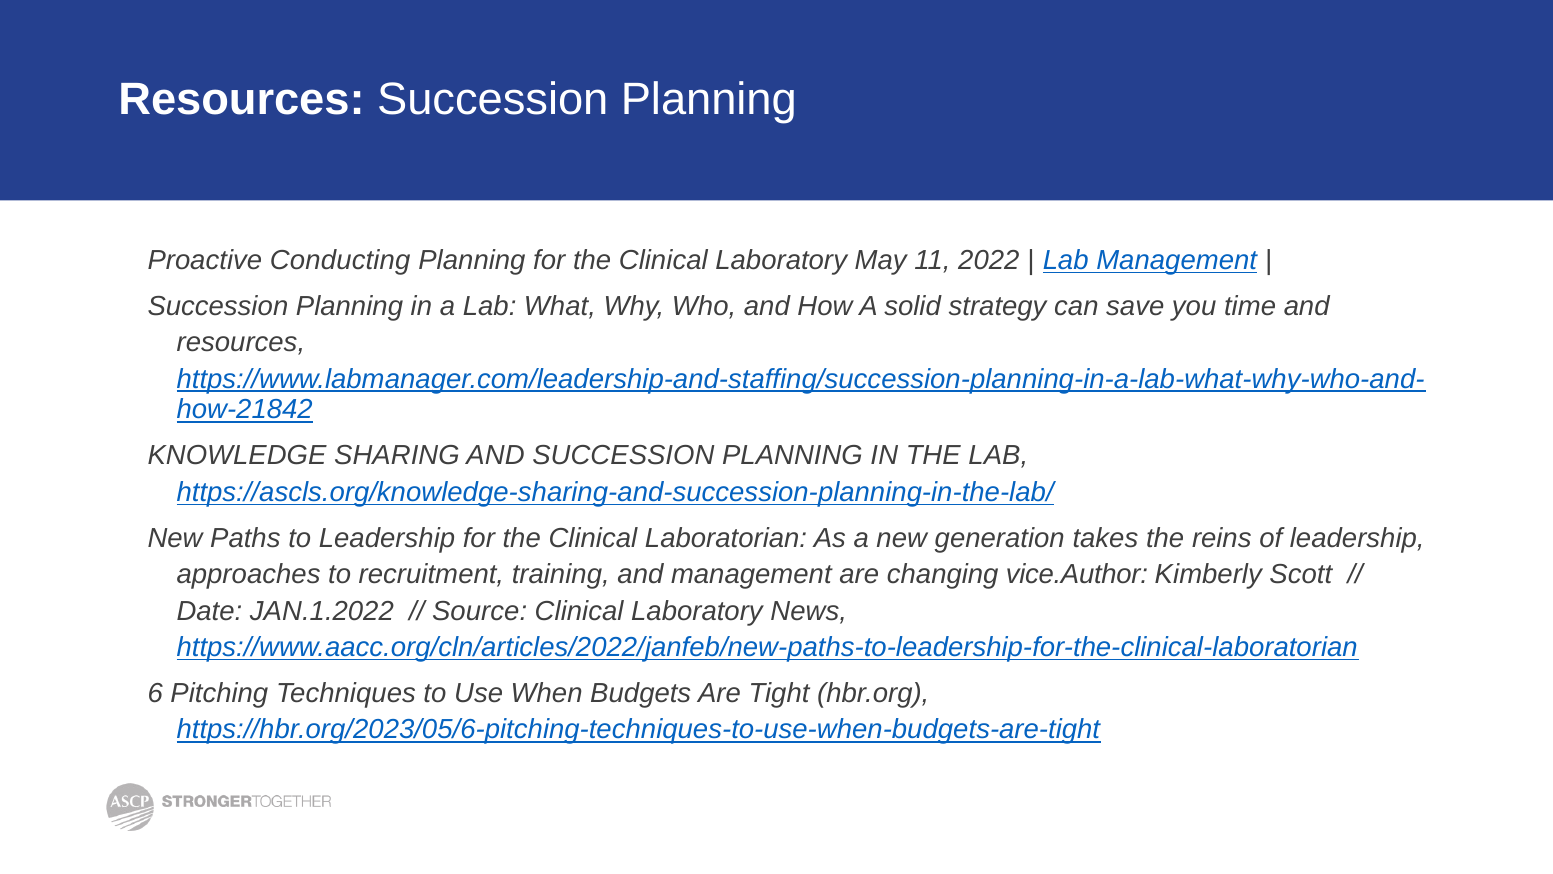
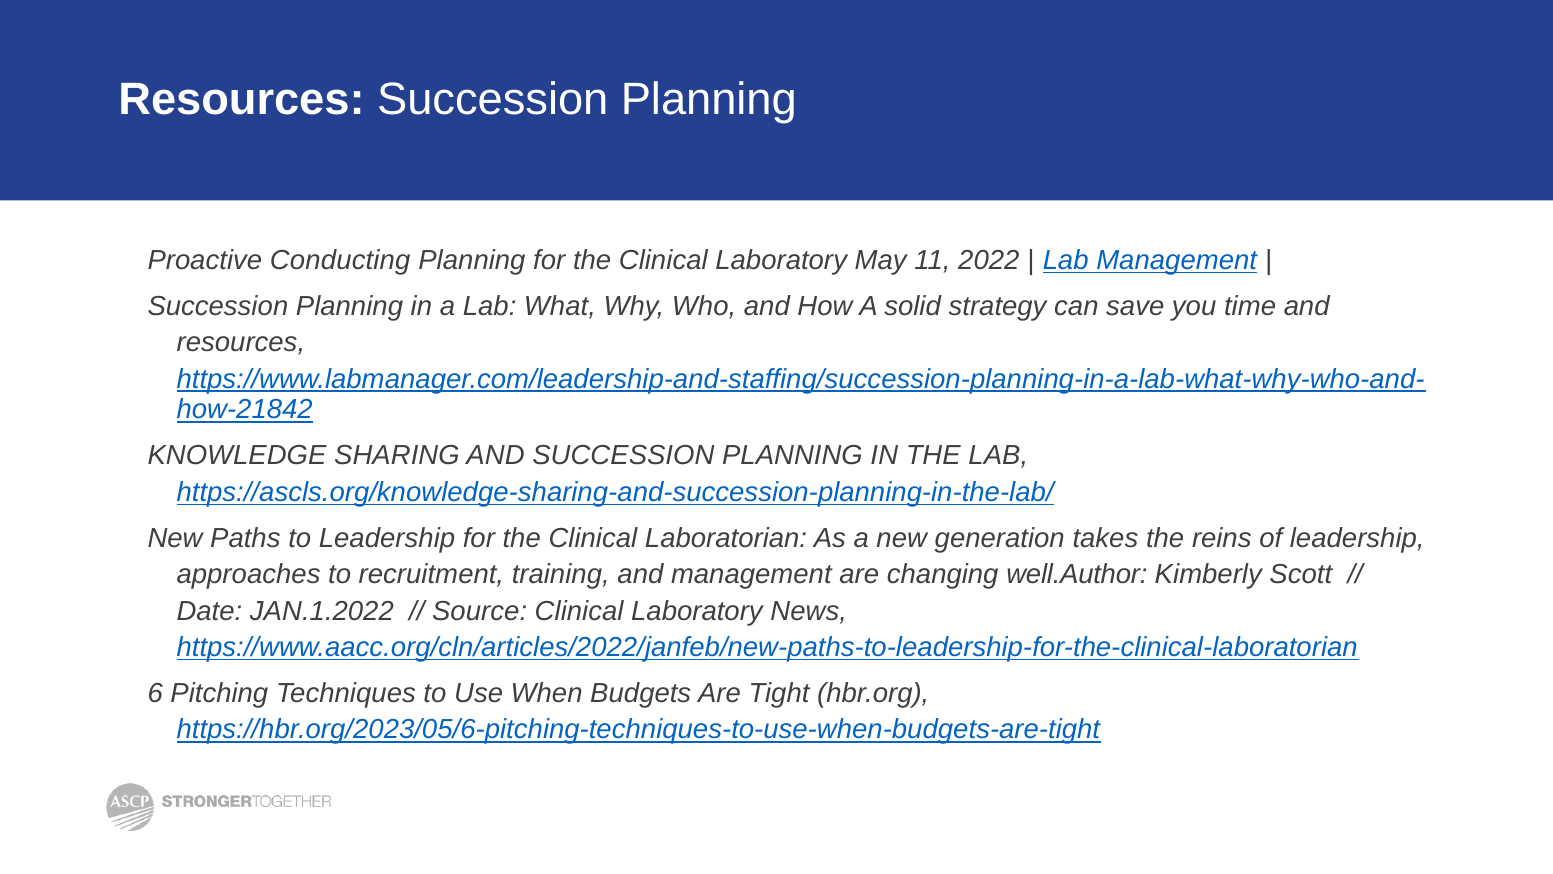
vice.Author: vice.Author -> well.Author (1077, 574)
